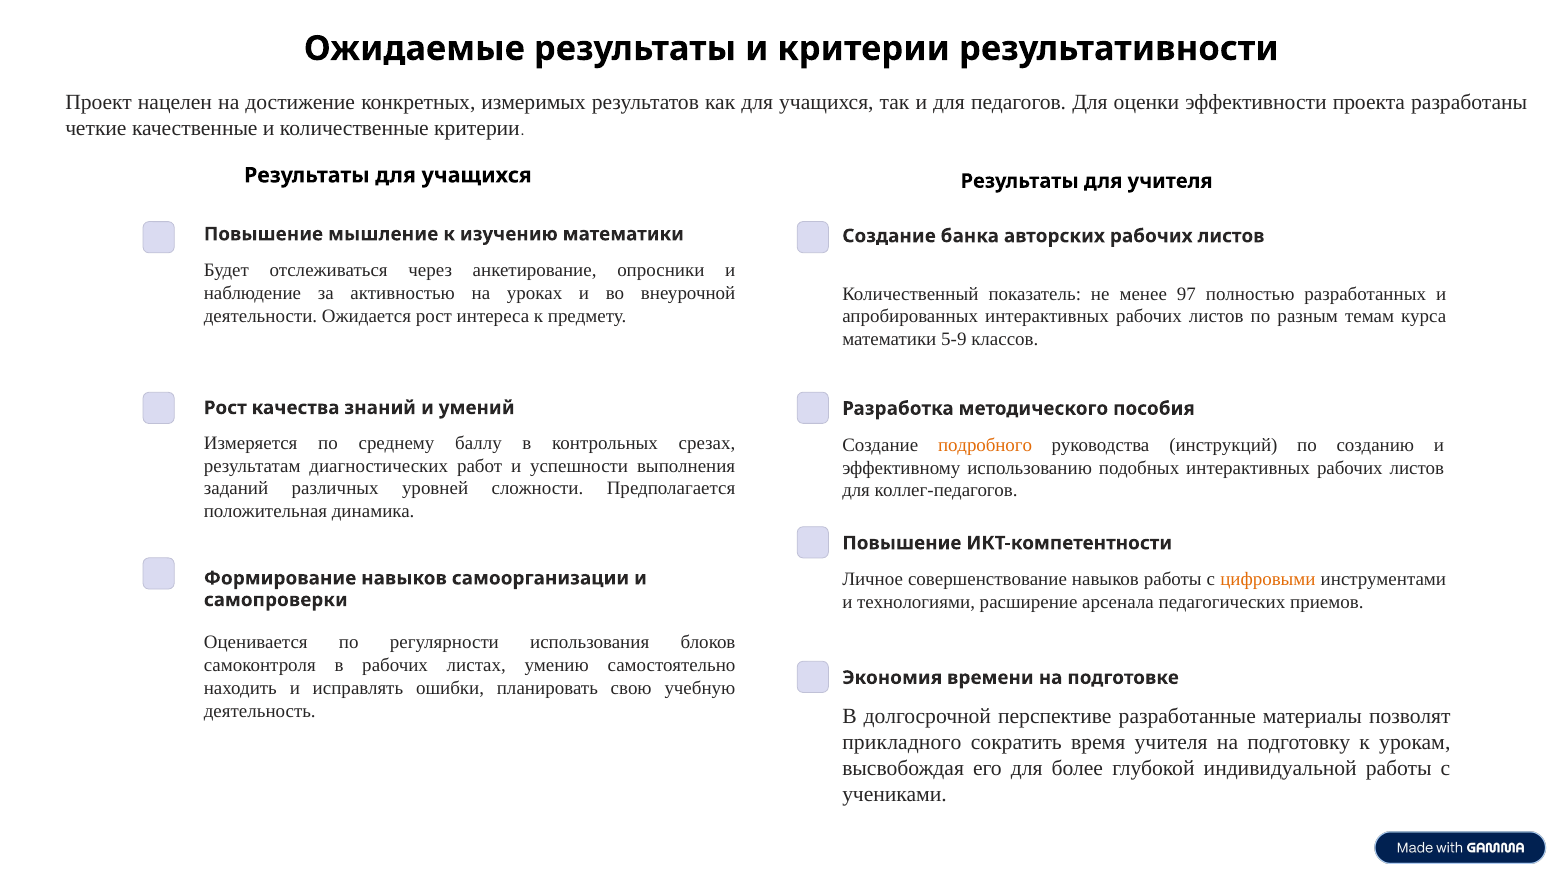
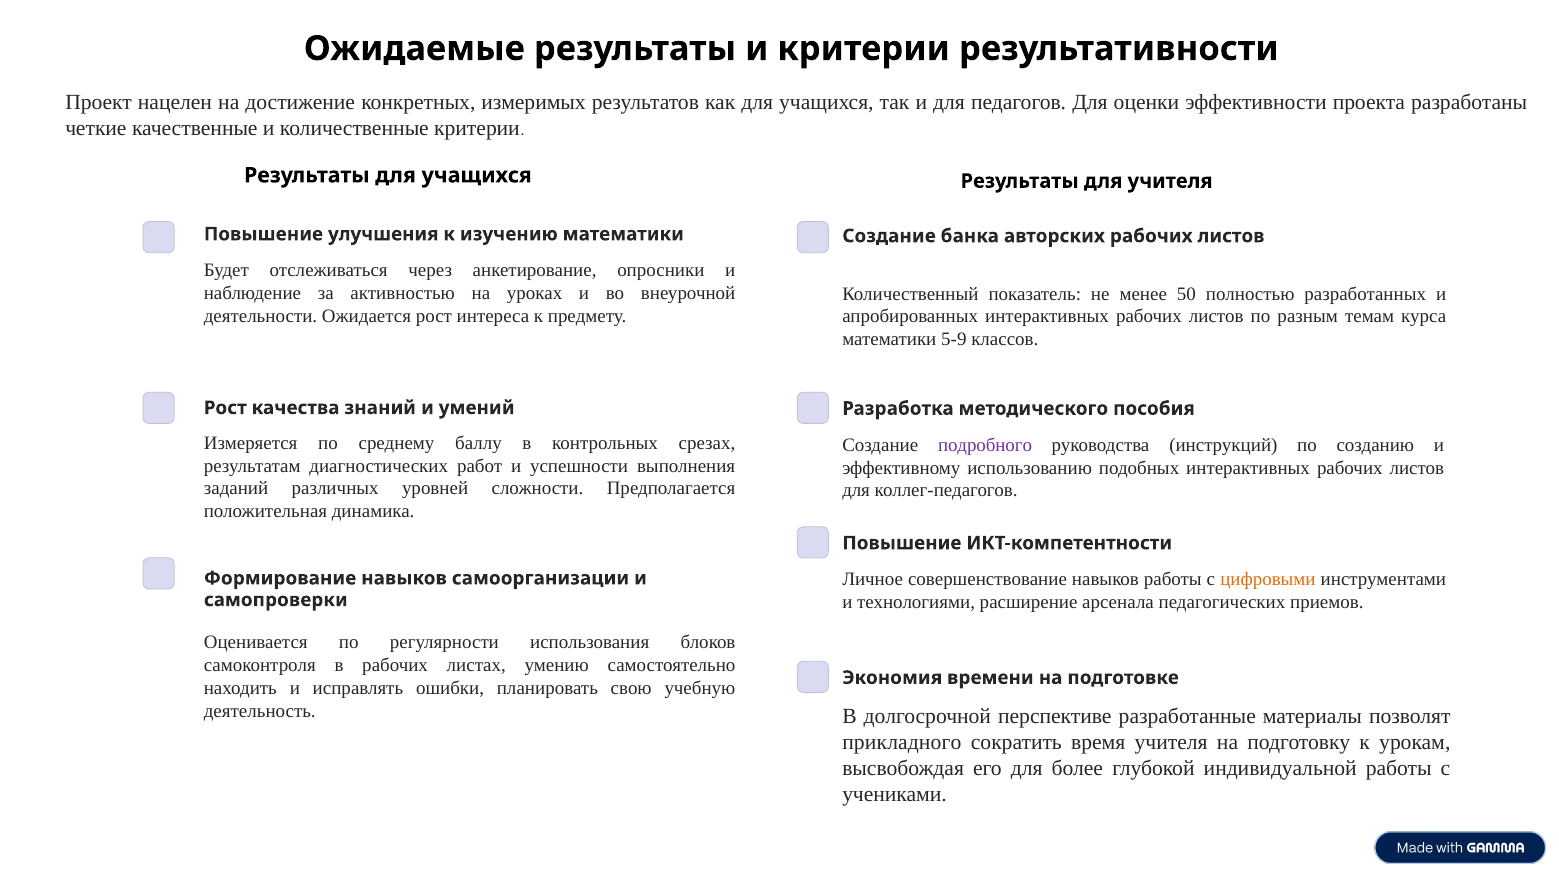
мышление: мышление -> улучшения (383, 234)
97: 97 -> 50 (1186, 294)
подробного colour: orange -> purple (985, 445)
